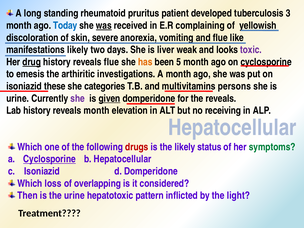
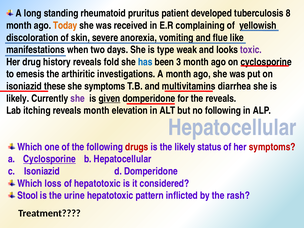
3: 3 -> 8 (288, 13)
Today colour: blue -> orange (65, 25)
was underline: present -> none (104, 25)
likely: likely -> when (78, 50)
liver: liver -> type (166, 50)
drug underline: present -> none (32, 62)
reveals flue: flue -> fold (111, 62)
has colour: orange -> blue (145, 62)
5: 5 -> 3 (179, 62)
she categories: categories -> symptoms (105, 86)
persons: persons -> diarrhea (234, 86)
urine: urine -> likely (18, 98)
Lab history: history -> itching (37, 111)
no receiving: receiving -> following (223, 111)
symptoms colour: green -> red (272, 147)
of overlapping: overlapping -> hepatotoxic (97, 183)
Then: Then -> Stool (28, 196)
light: light -> rash (238, 196)
